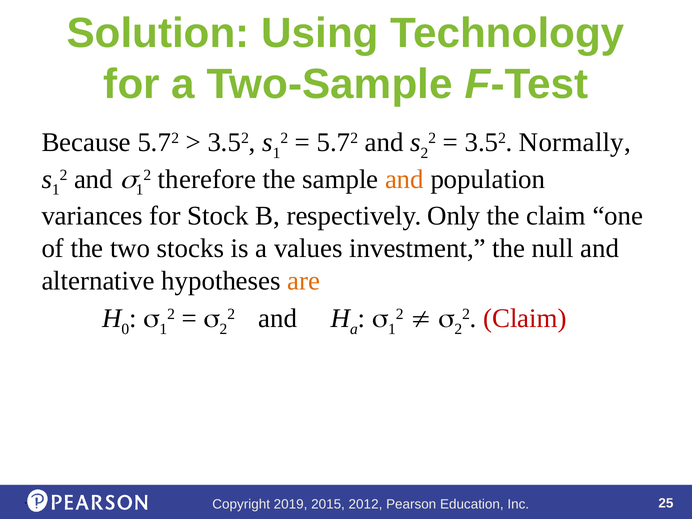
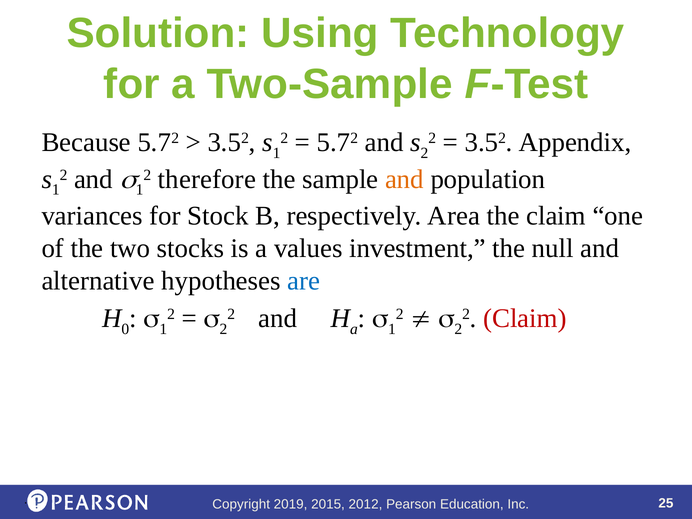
Normally: Normally -> Appendix (575, 143)
Only: Only -> Area (454, 216)
are colour: orange -> blue (304, 281)
